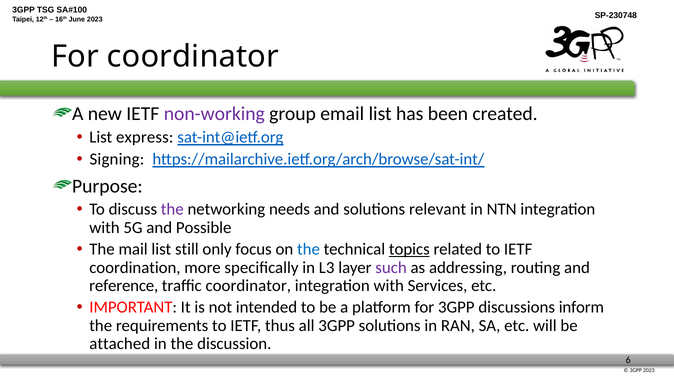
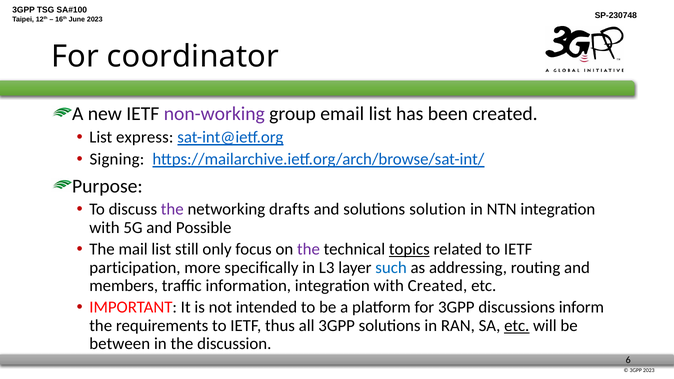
needs: needs -> drafts (289, 209)
relevant: relevant -> solution (438, 209)
the colour: blue -> purple (309, 249)
coordination: coordination -> participation (135, 268)
such colour: purple -> blue (391, 268)
reference: reference -> members (124, 286)
traffic coordinator: coordinator -> information (248, 286)
with Services: Services -> Created (437, 286)
etc underline: none -> present (517, 326)
attached: attached -> between (120, 344)
